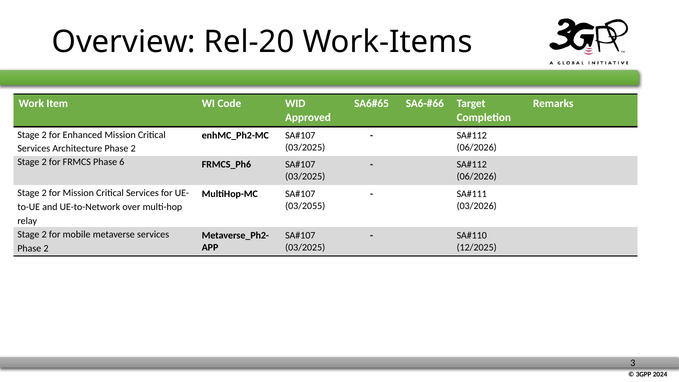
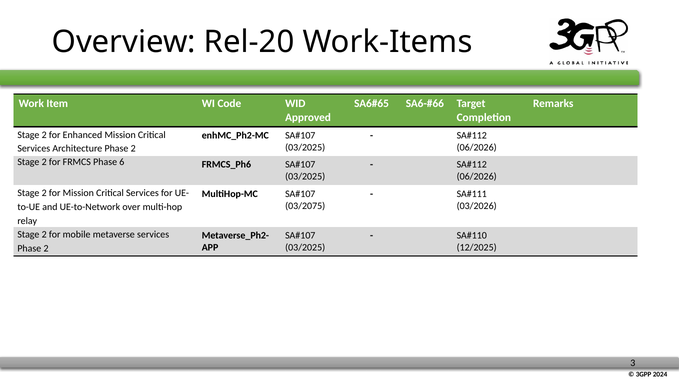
03/2055: 03/2055 -> 03/2075 (305, 206)
